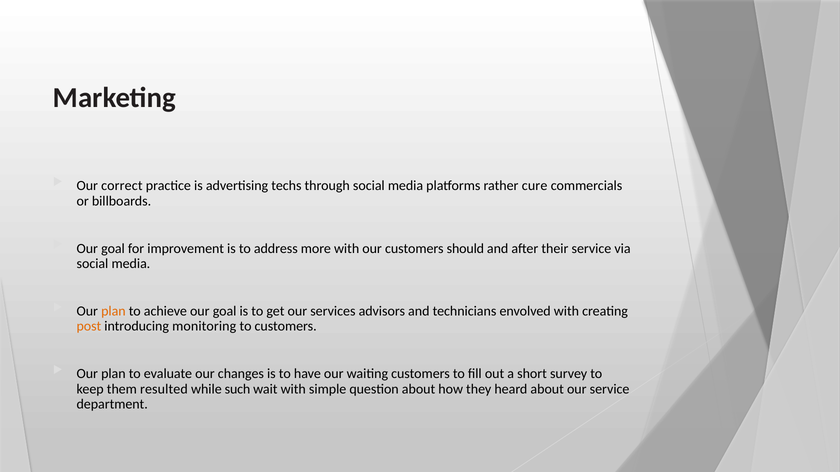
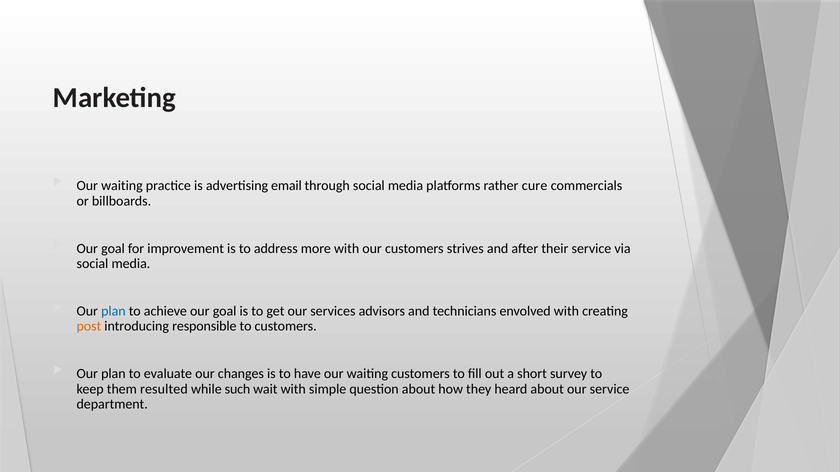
correct: correct -> waiting (122, 186)
techs: techs -> email (286, 186)
should: should -> strives (465, 249)
plan colour: orange -> blue (113, 311)
monitoring: monitoring -> responsible (204, 327)
